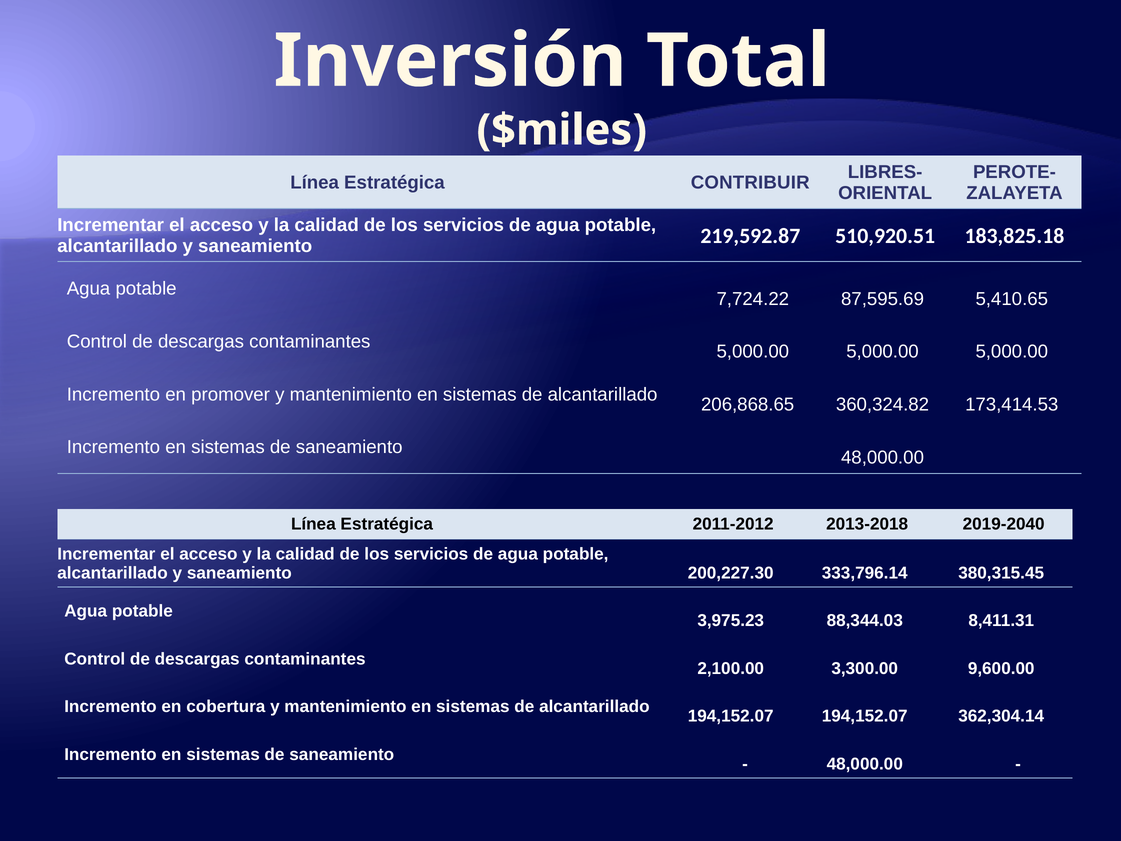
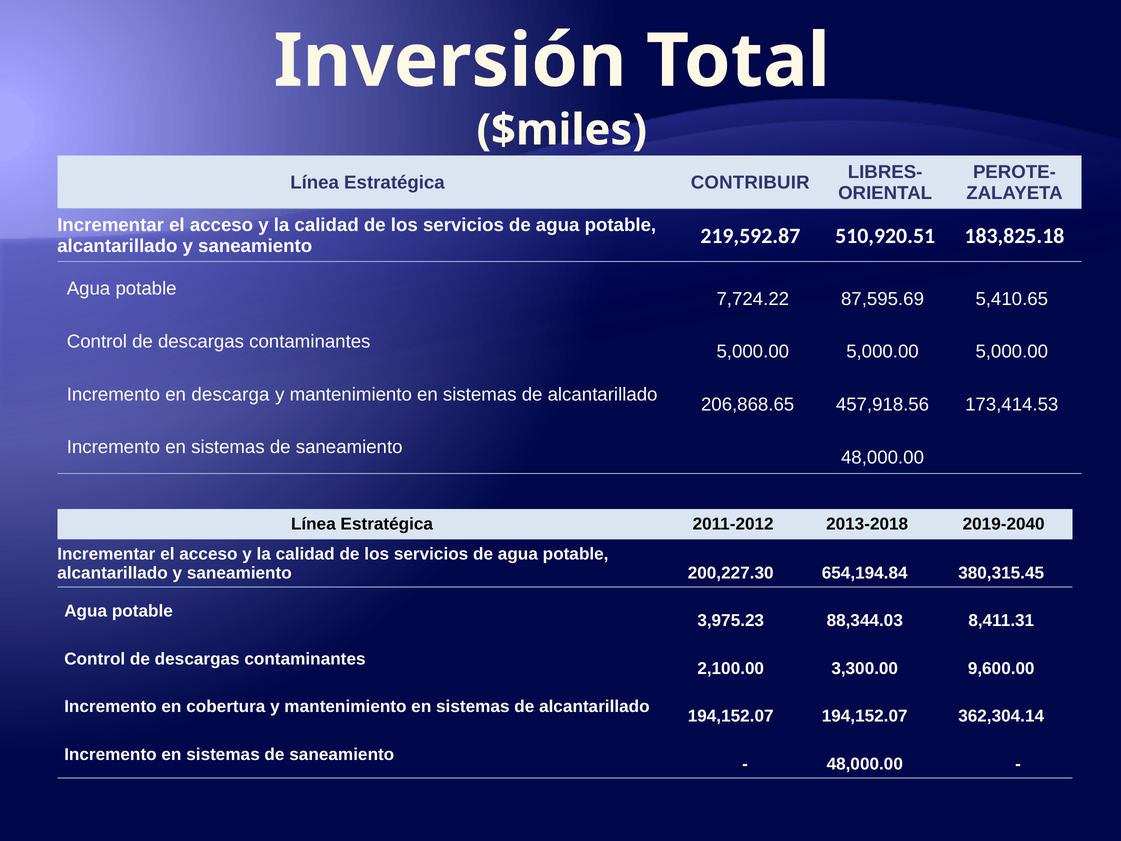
promover: promover -> descarga (230, 394)
360,324.82: 360,324.82 -> 457,918.56 (882, 405)
333,796.14: 333,796.14 -> 654,194.84 (865, 573)
